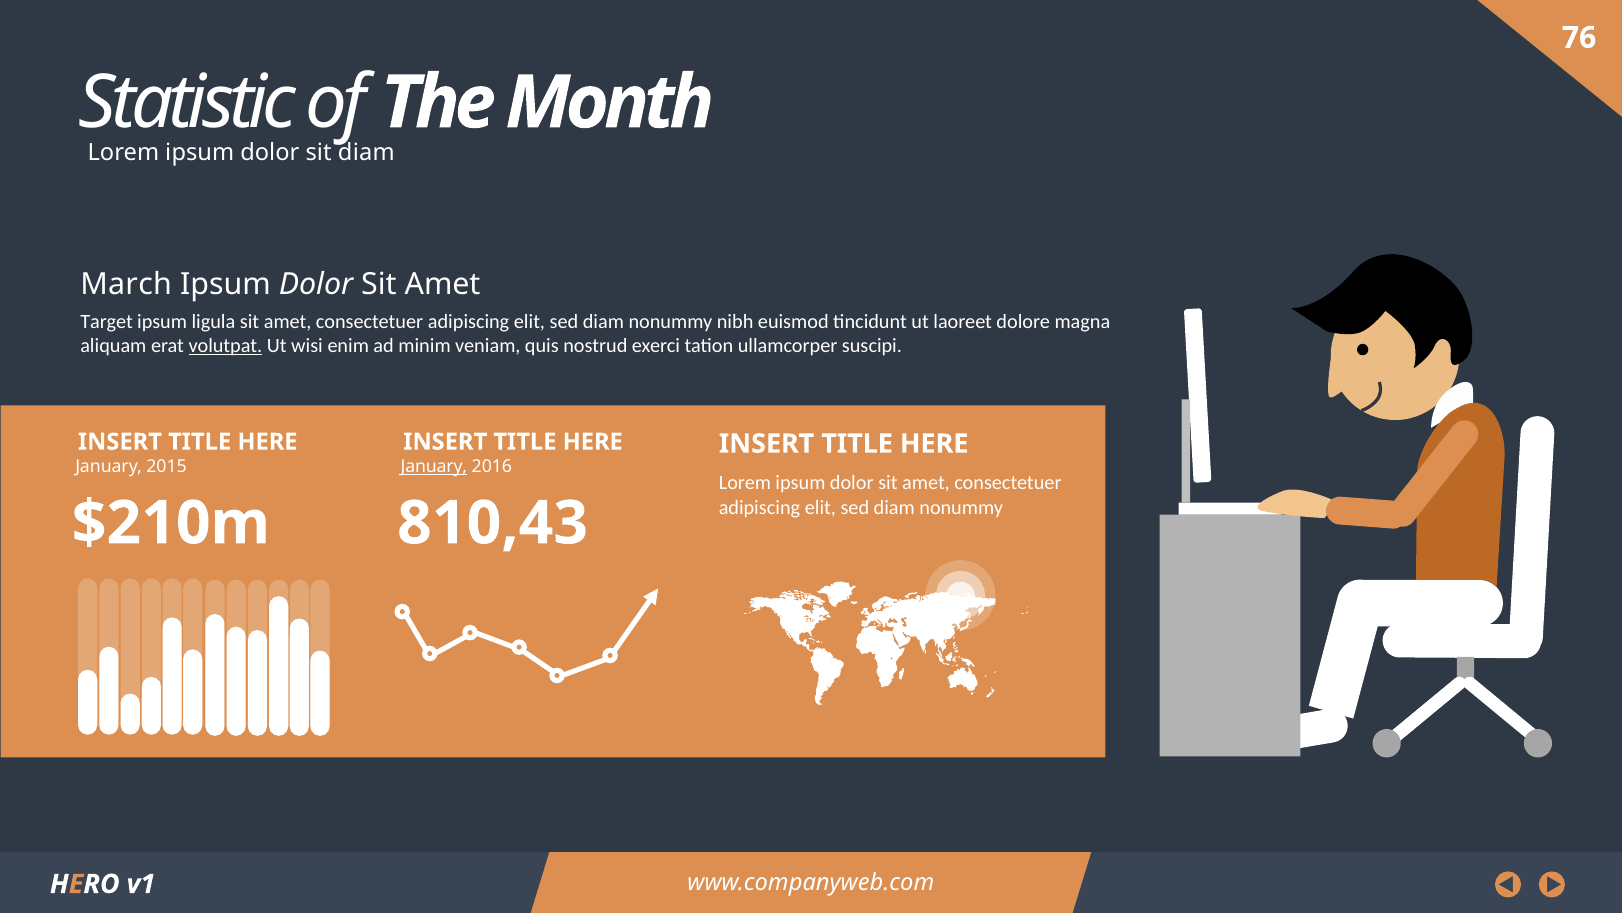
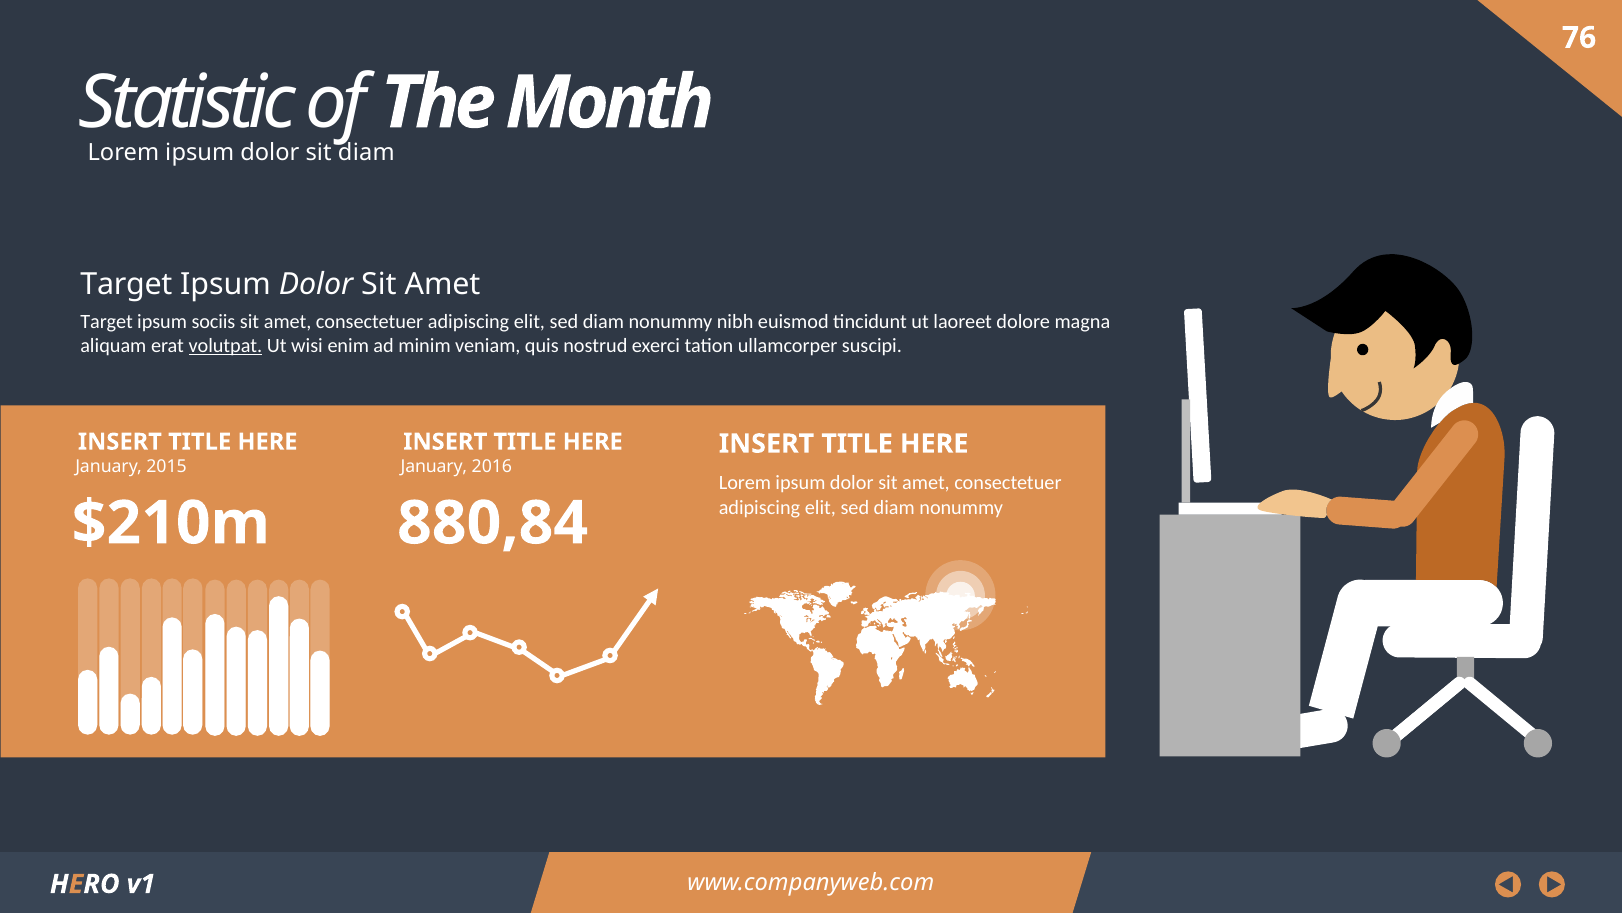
March: March -> Target (126, 285)
ligula: ligula -> sociis (213, 322)
January underline: present -> none (434, 466)
810,43: 810,43 -> 880,84 (493, 523)
